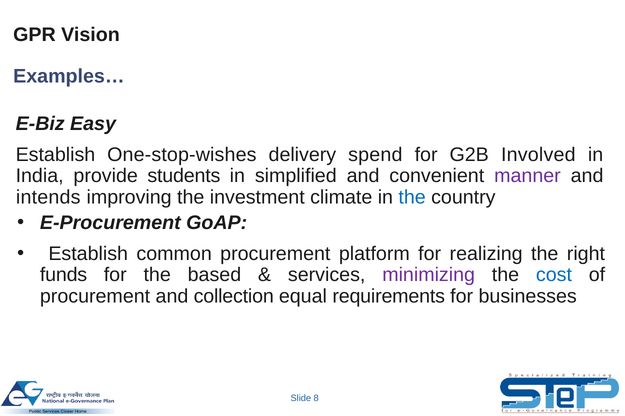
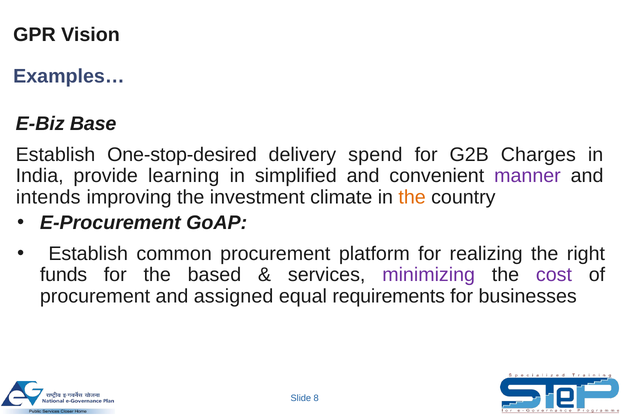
Easy: Easy -> Base (93, 124)
One-stop-wishes: One-stop-wishes -> One-stop-desired (182, 155)
Involved: Involved -> Charges (538, 155)
students: students -> learning (184, 176)
the colour: blue -> orange (412, 197)
cost colour: blue -> purple (554, 275)
collection: collection -> assigned (234, 297)
